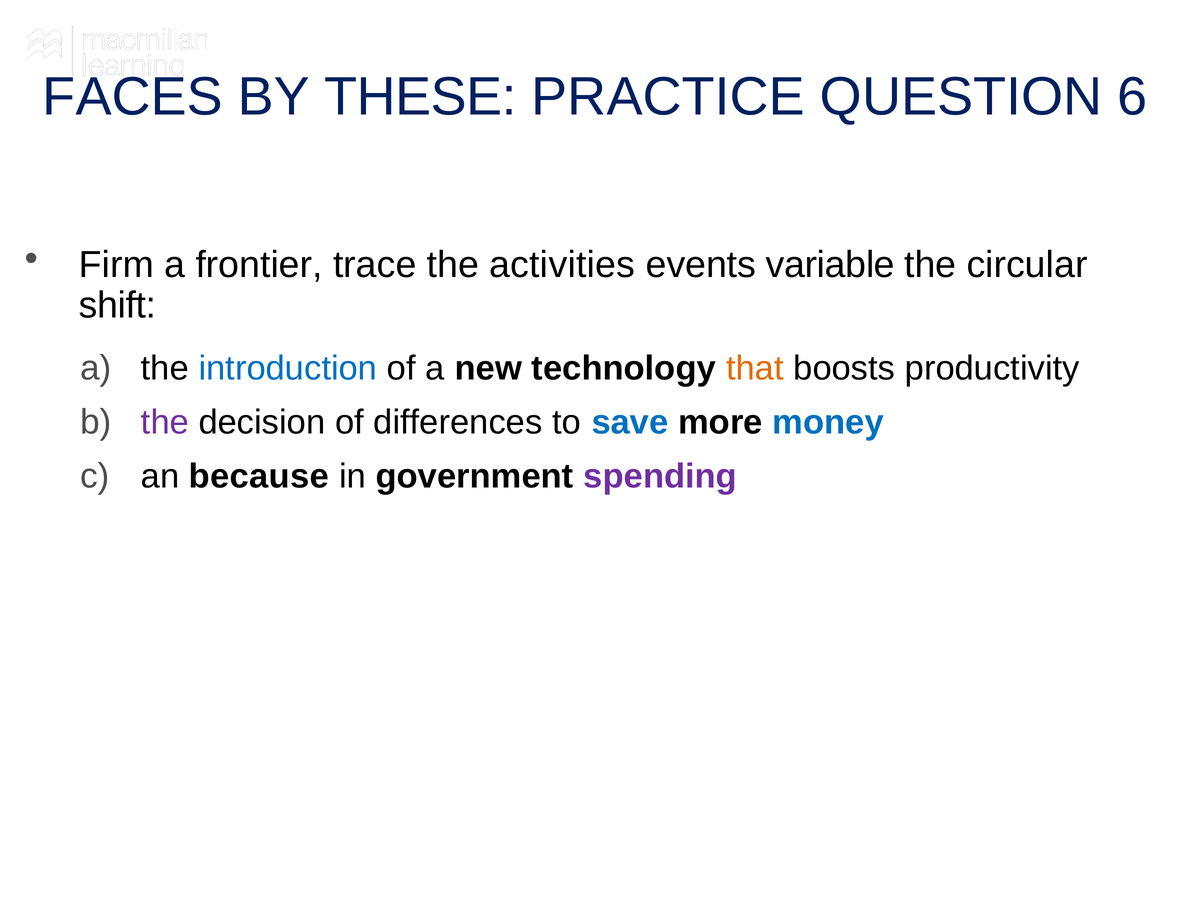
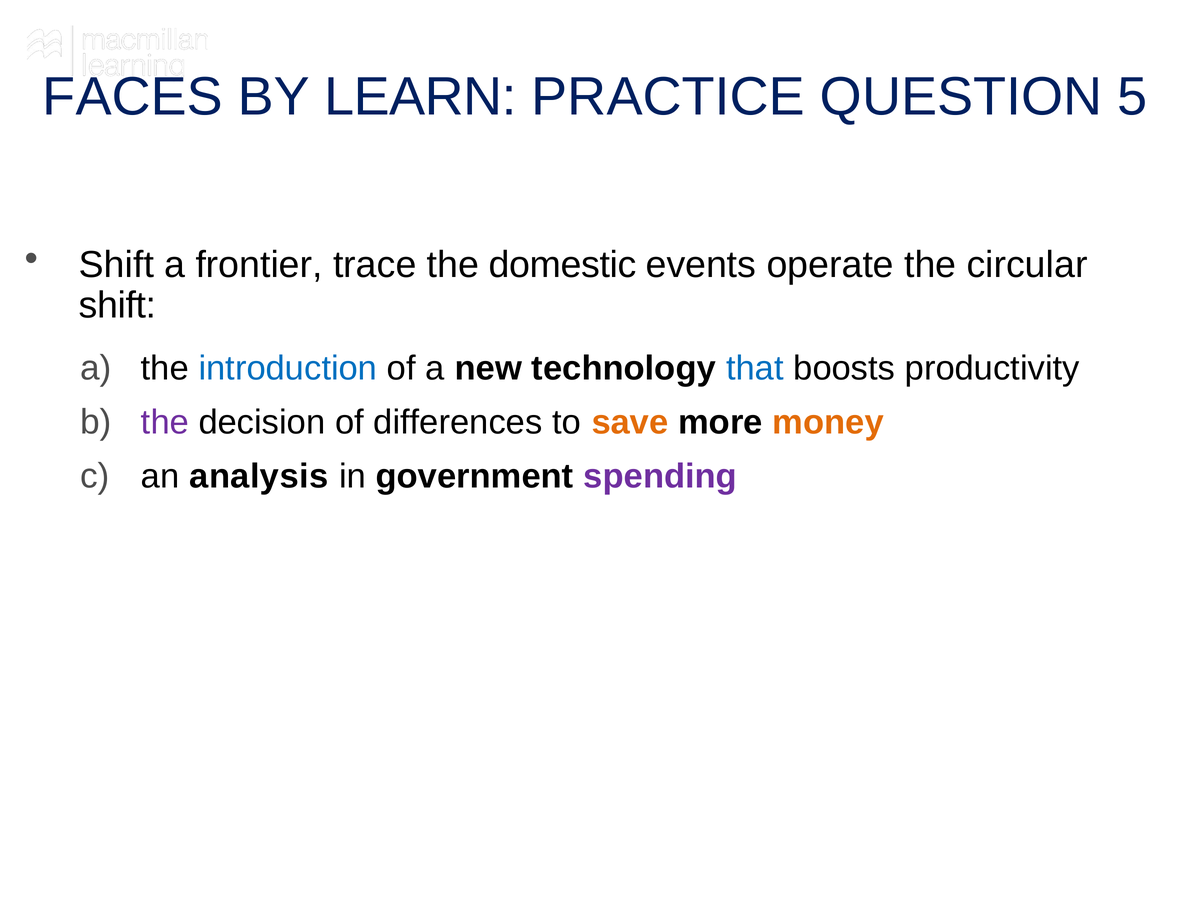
THESE: THESE -> LEARN (420, 97)
6: 6 -> 5 (1133, 97)
Firm: Firm -> Shift (116, 265)
activities: activities -> domestic (562, 265)
variable: variable -> operate (830, 265)
that colour: orange -> blue (755, 369)
save colour: blue -> orange (630, 423)
money colour: blue -> orange (828, 423)
because: because -> analysis (259, 476)
